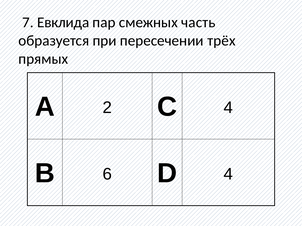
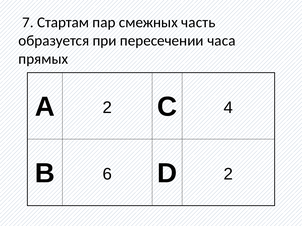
Евклида: Евклида -> Стартам (63, 22)
трёх: трёх -> часа (221, 41)
D 4: 4 -> 2 (228, 175)
